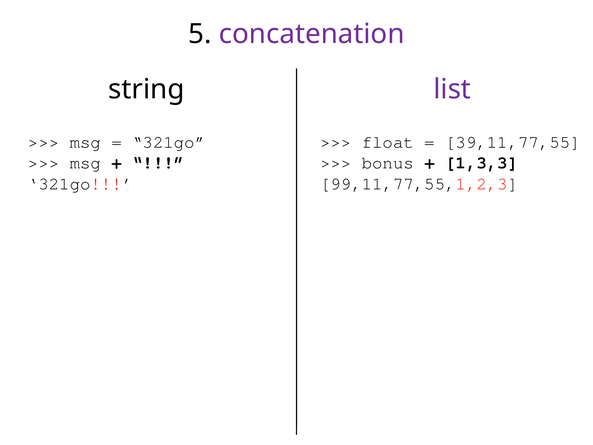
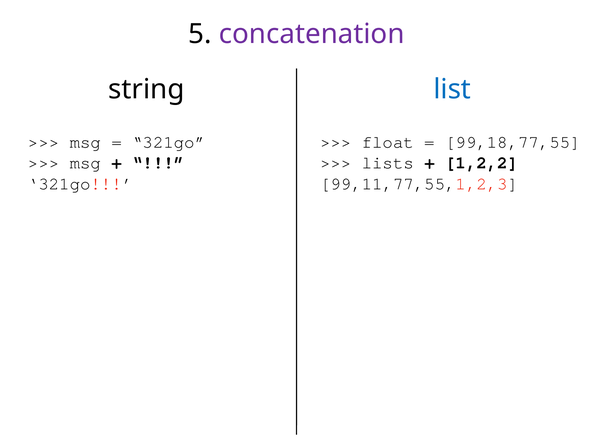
list colour: purple -> blue (452, 89)
39,11,77,55: 39,11,77,55 -> 99,18,77,55 (513, 142)
bonus: bonus -> lists (388, 163)
1,3,3: 1,3,3 -> 1,2,2 (482, 163)
